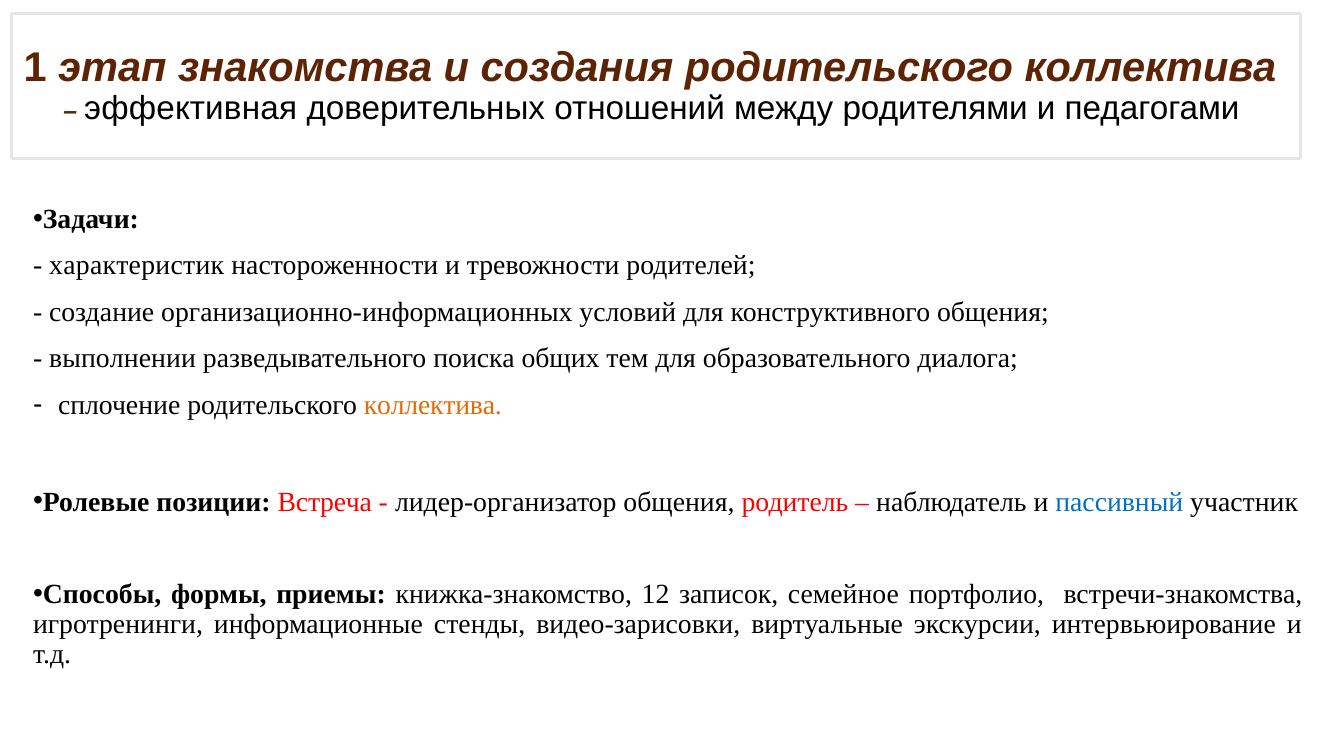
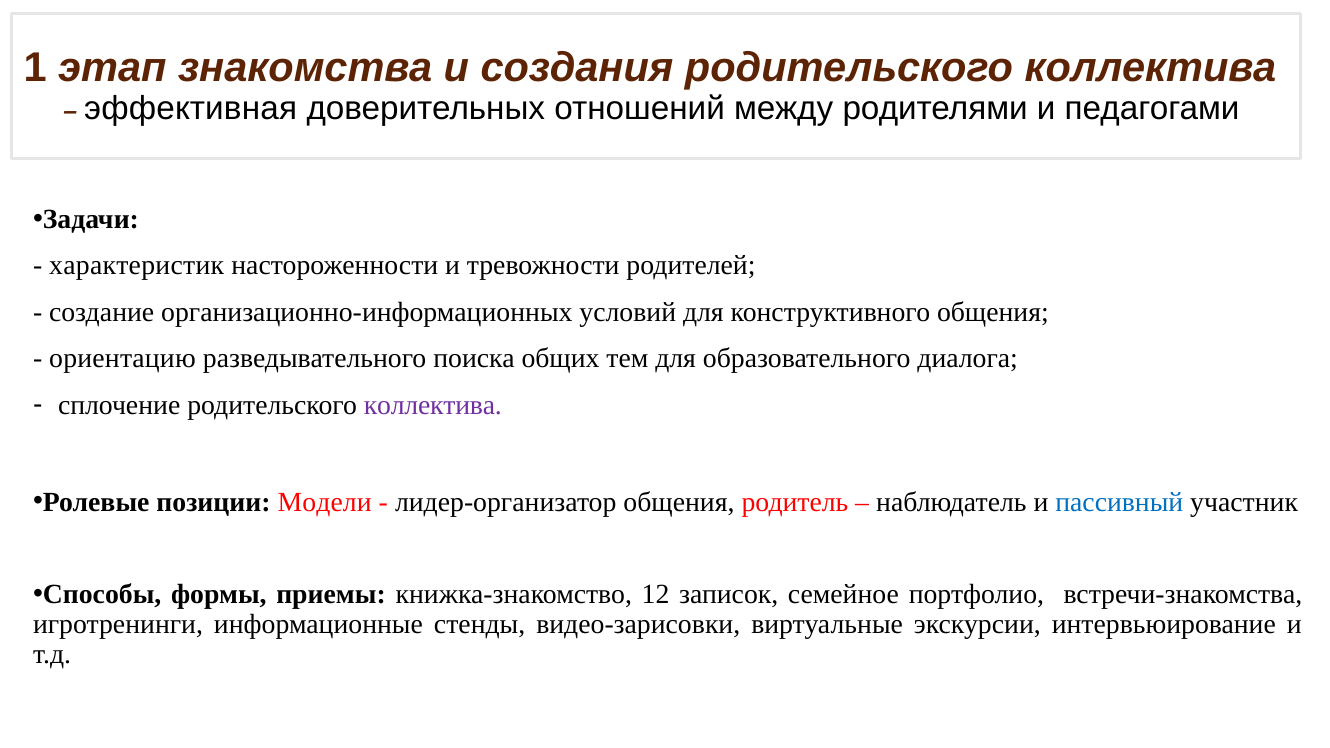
выполнении: выполнении -> ориентацию (122, 359)
коллектива colour: orange -> purple (433, 405)
Встреча: Встреча -> Модели (325, 502)
